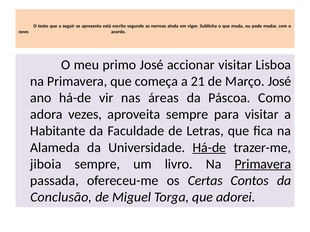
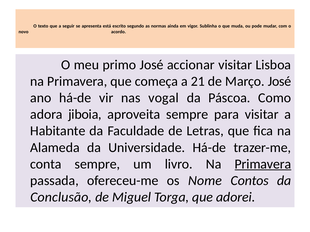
áreas: áreas -> vogal (164, 98)
vezes: vezes -> jiboia (85, 115)
Há-de underline: present -> none (209, 148)
jiboia: jiboia -> conta (46, 164)
Certas: Certas -> Nome (205, 181)
